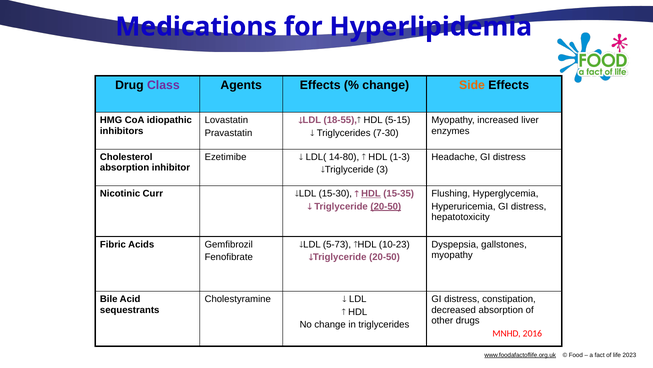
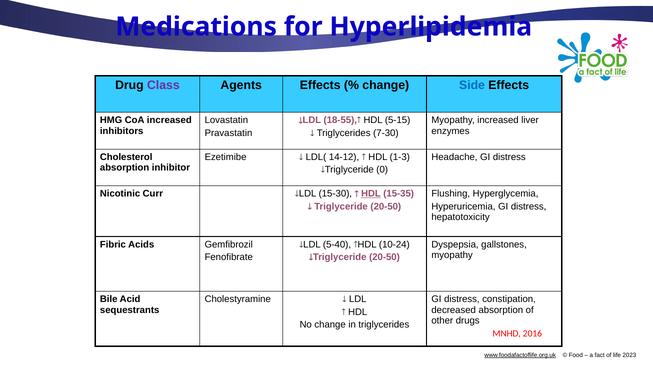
Side colour: orange -> blue (472, 85)
CoA idiopathic: idiopathic -> increased (169, 120)
14-80: 14-80 -> 14-12 (344, 157)
3: 3 -> 0 (382, 169)
20-50 underline: present -> none (386, 206)
5-73: 5-73 -> 5-40 (337, 244)
10-23: 10-23 -> 10-24 (394, 244)
